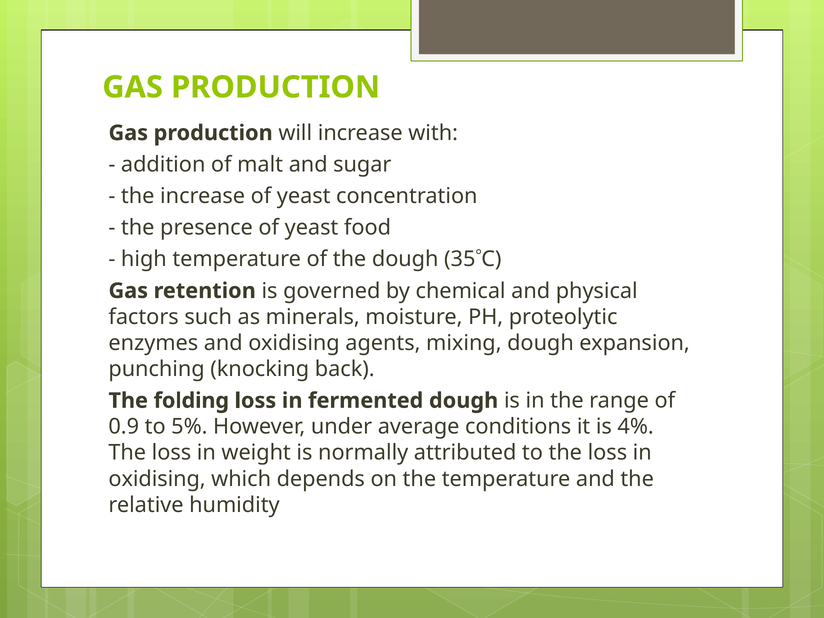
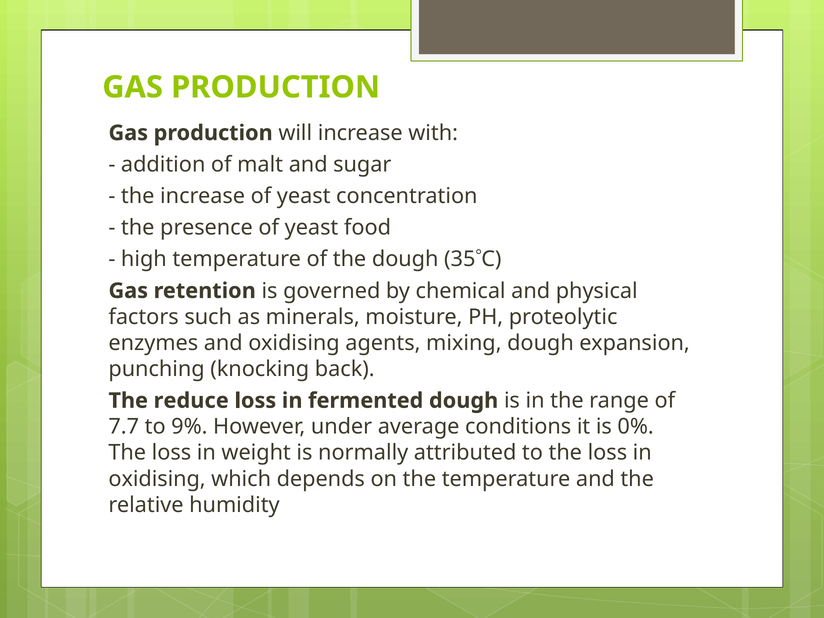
folding: folding -> reduce (191, 401)
0.9: 0.9 -> 7.7 (124, 427)
5%: 5% -> 9% (189, 427)
4%: 4% -> 0% (636, 427)
